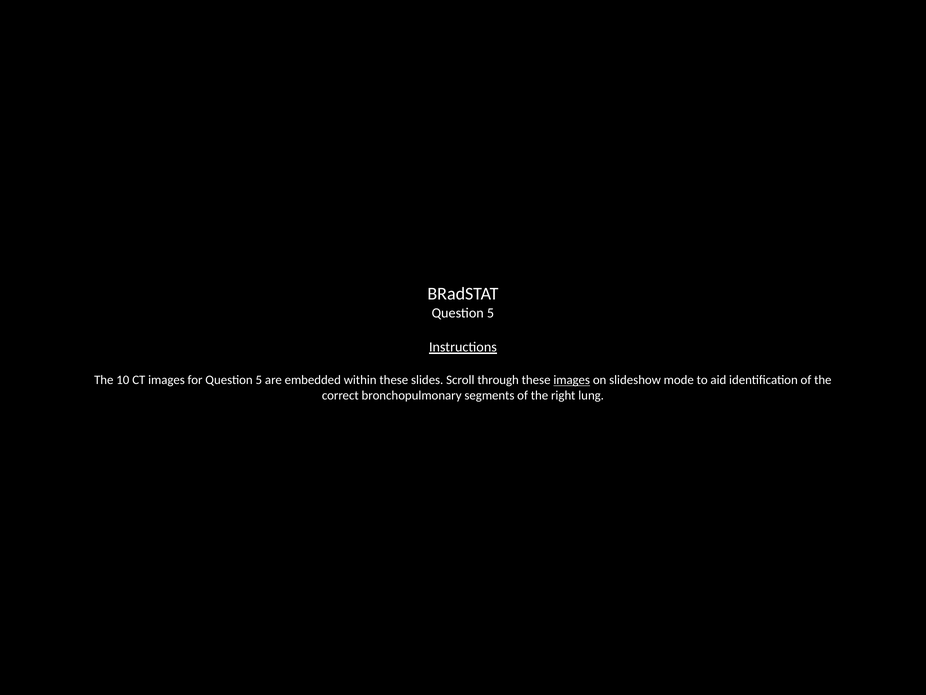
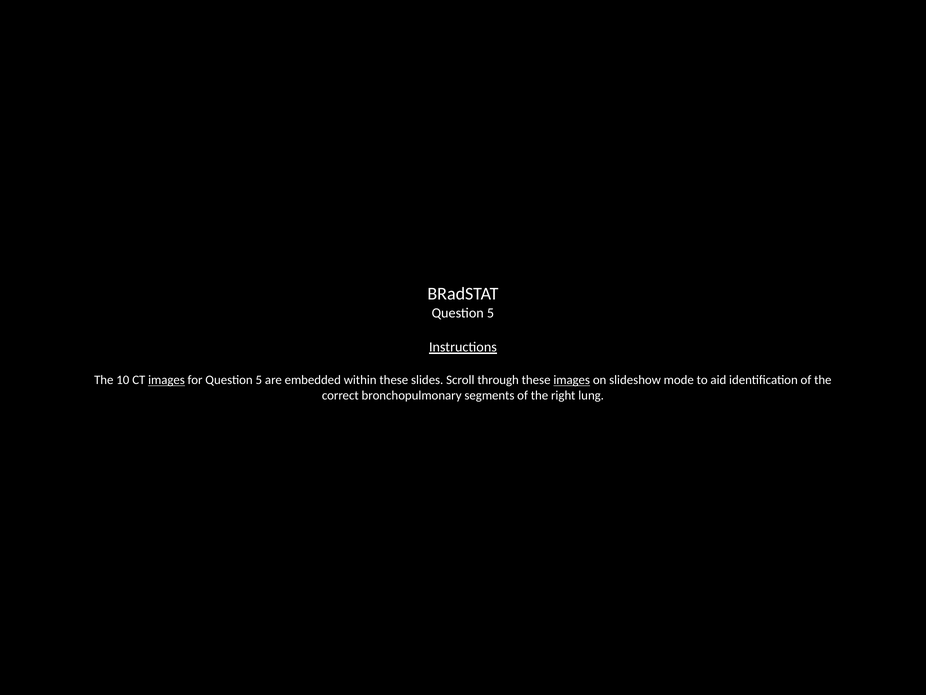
images underline: none -> present (167, 380)
